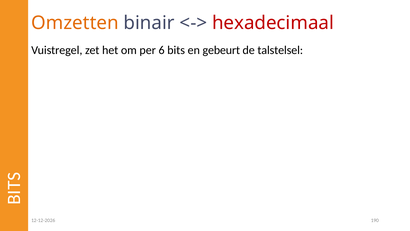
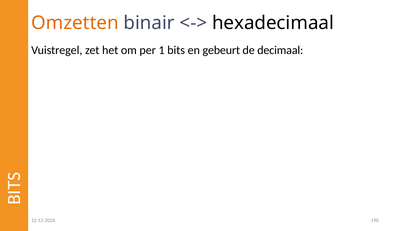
hexadecimaal colour: red -> black (273, 23)
6: 6 -> 1 (162, 50)
talstelsel: talstelsel -> decimaal (280, 50)
